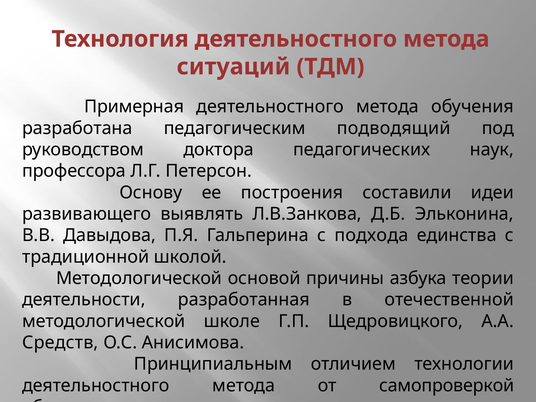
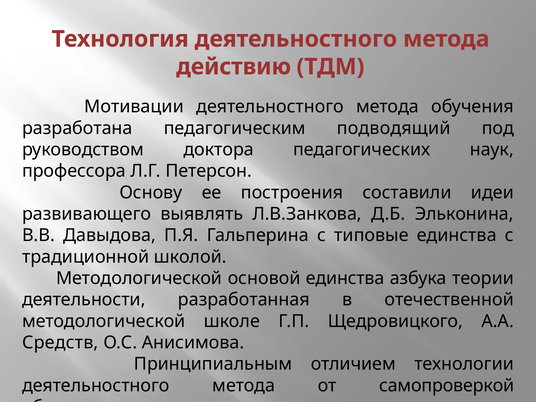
ситуаций: ситуаций -> действию (234, 67)
Примерная: Примерная -> Мотивации (134, 107)
подхода: подхода -> типовые (371, 235)
основой причины: причины -> единства (345, 278)
